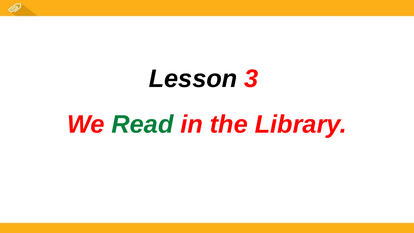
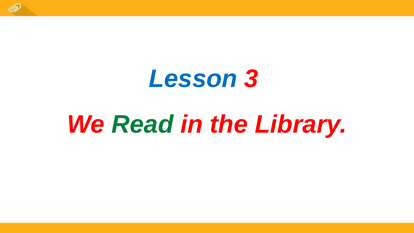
Lesson colour: black -> blue (193, 79)
